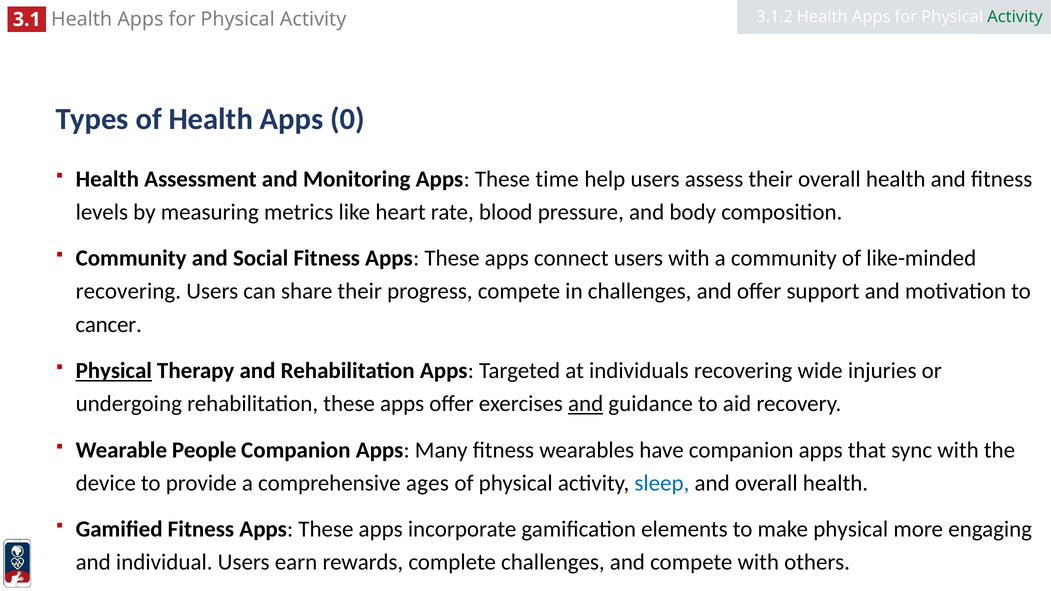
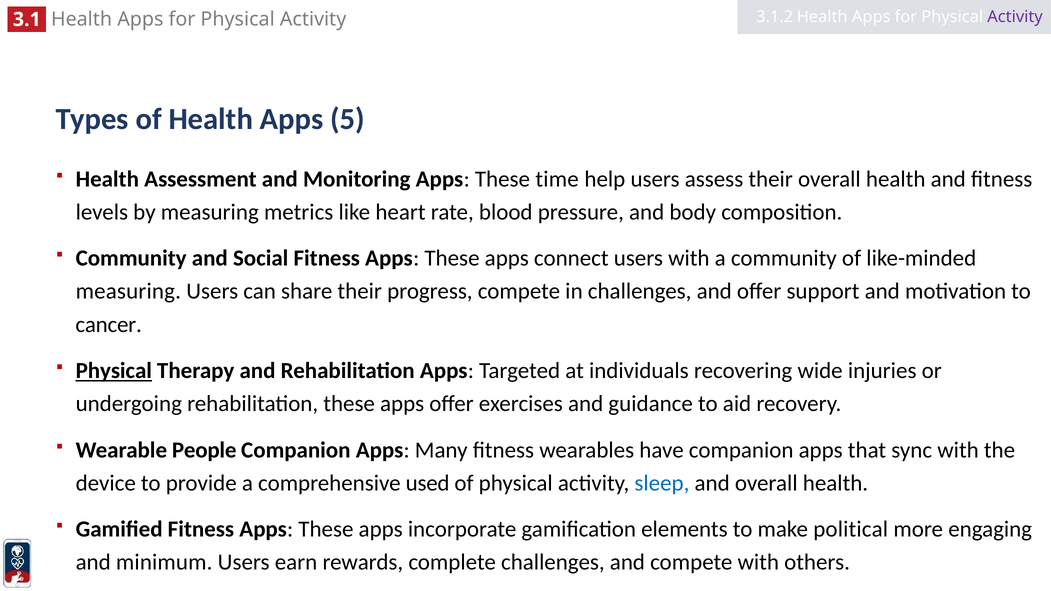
Activity colour: green -> purple (1015, 17)
0: 0 -> 5 (347, 119)
recovering: recovering -> measuring (128, 291)
and underline: present -> none (586, 404)
ages: ages -> used (428, 483)
make physical: physical -> political (851, 529)
individual: individual -> minimum (164, 563)
